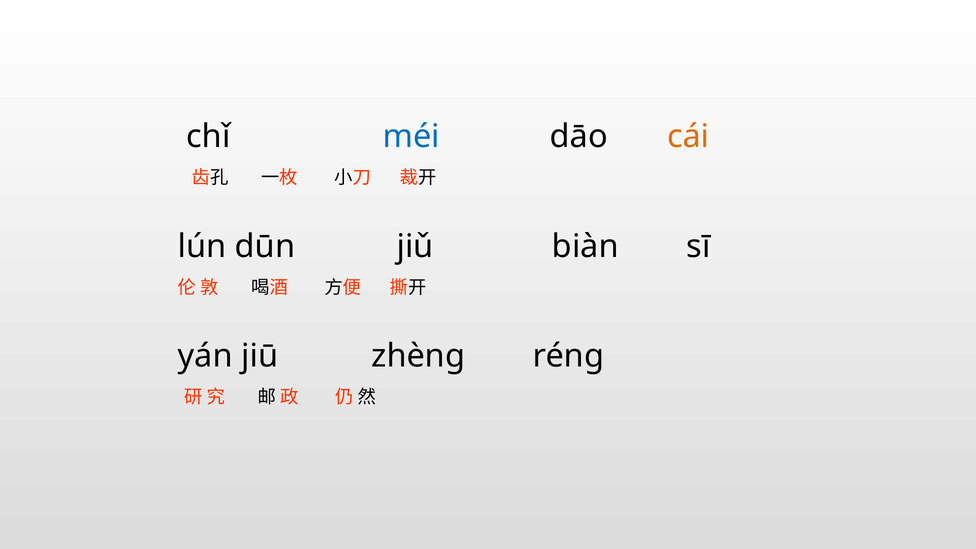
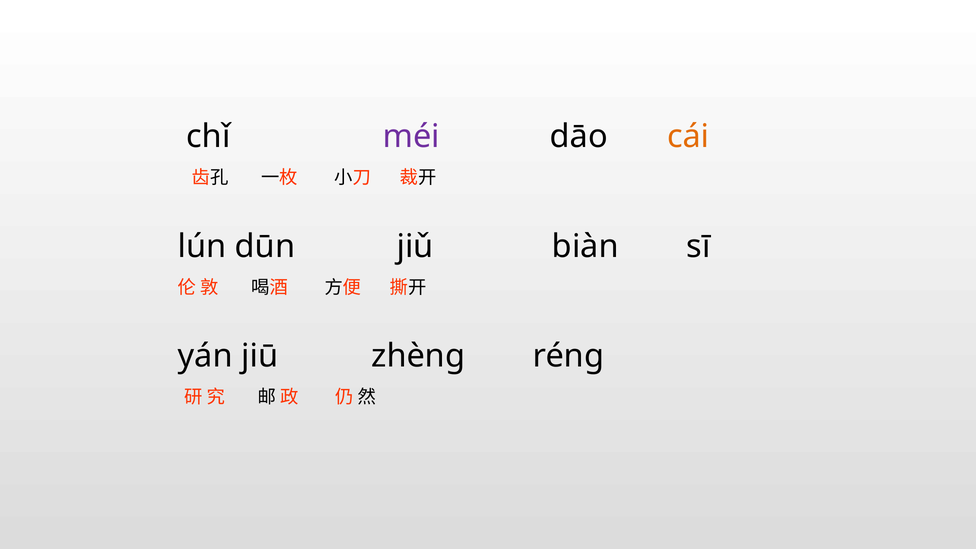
méi colour: blue -> purple (411, 137)
